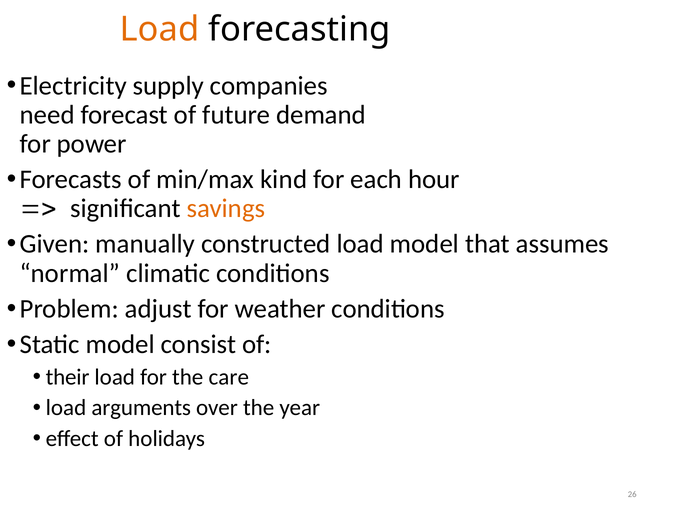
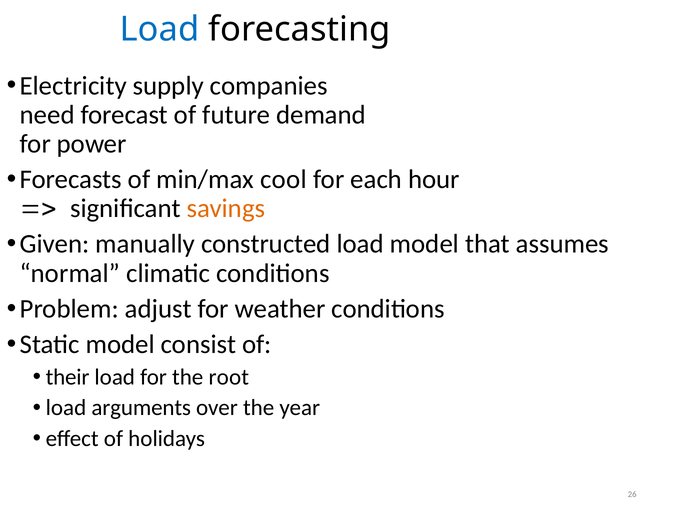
Load colour: orange -> blue (160, 29)
kind: kind -> cool (284, 179)
care: care -> root (229, 377)
